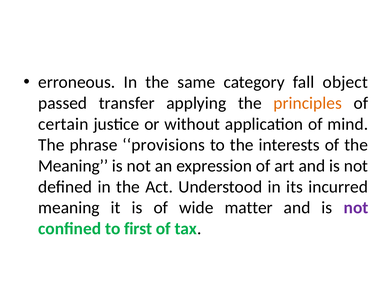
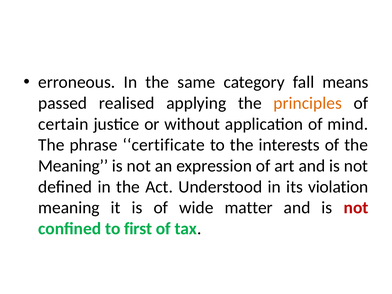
object: object -> means (345, 82)
transfer: transfer -> realised (127, 103)
provisions: provisions -> certificate (164, 145)
incurred: incurred -> violation (338, 187)
not colour: purple -> red (356, 208)
